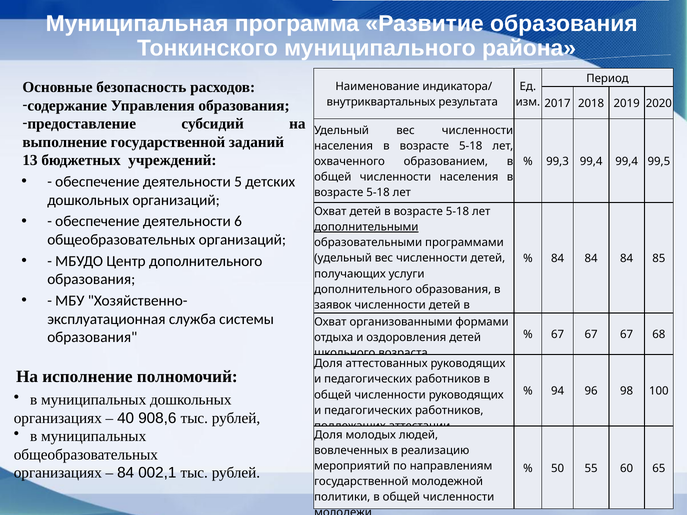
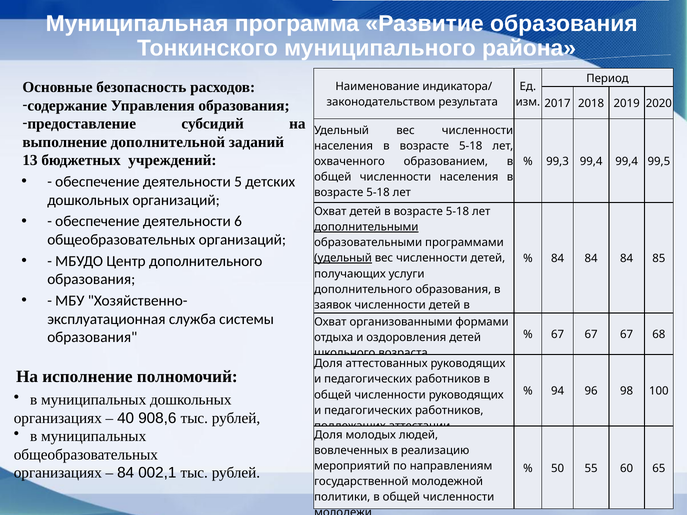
внутриквартальных: внутриквартальных -> законодательством (381, 102)
выполнение государственной: государственной -> дополнительной (168, 142)
удельный underline: none -> present (343, 258)
